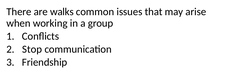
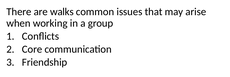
Stop: Stop -> Core (32, 49)
